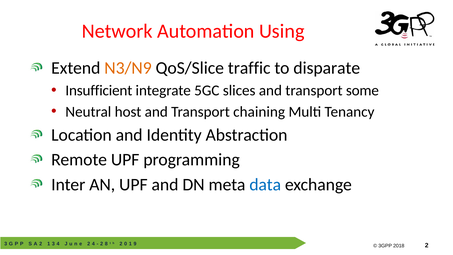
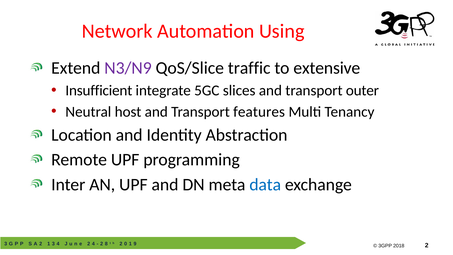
N3/N9 colour: orange -> purple (128, 68)
disparate: disparate -> extensive (327, 68)
some: some -> outer (362, 91)
chaining: chaining -> features (259, 112)
